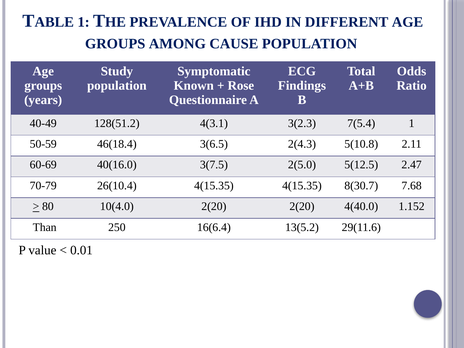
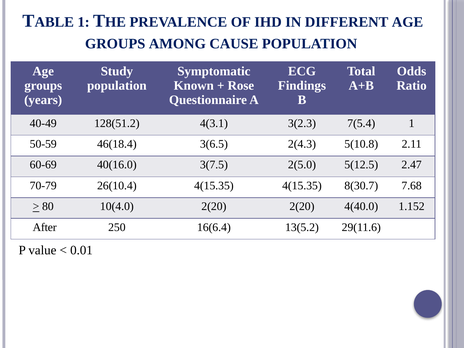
Than: Than -> After (45, 227)
